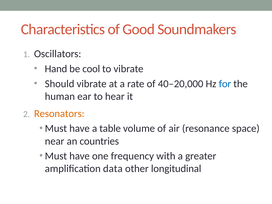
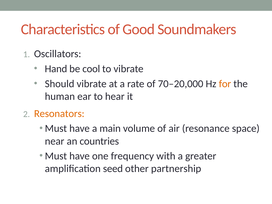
40–20,000: 40–20,000 -> 70–20,000 (181, 84)
for colour: blue -> orange (225, 84)
table: table -> main (110, 128)
data: data -> seed (113, 169)
longitudinal: longitudinal -> partnership (176, 169)
